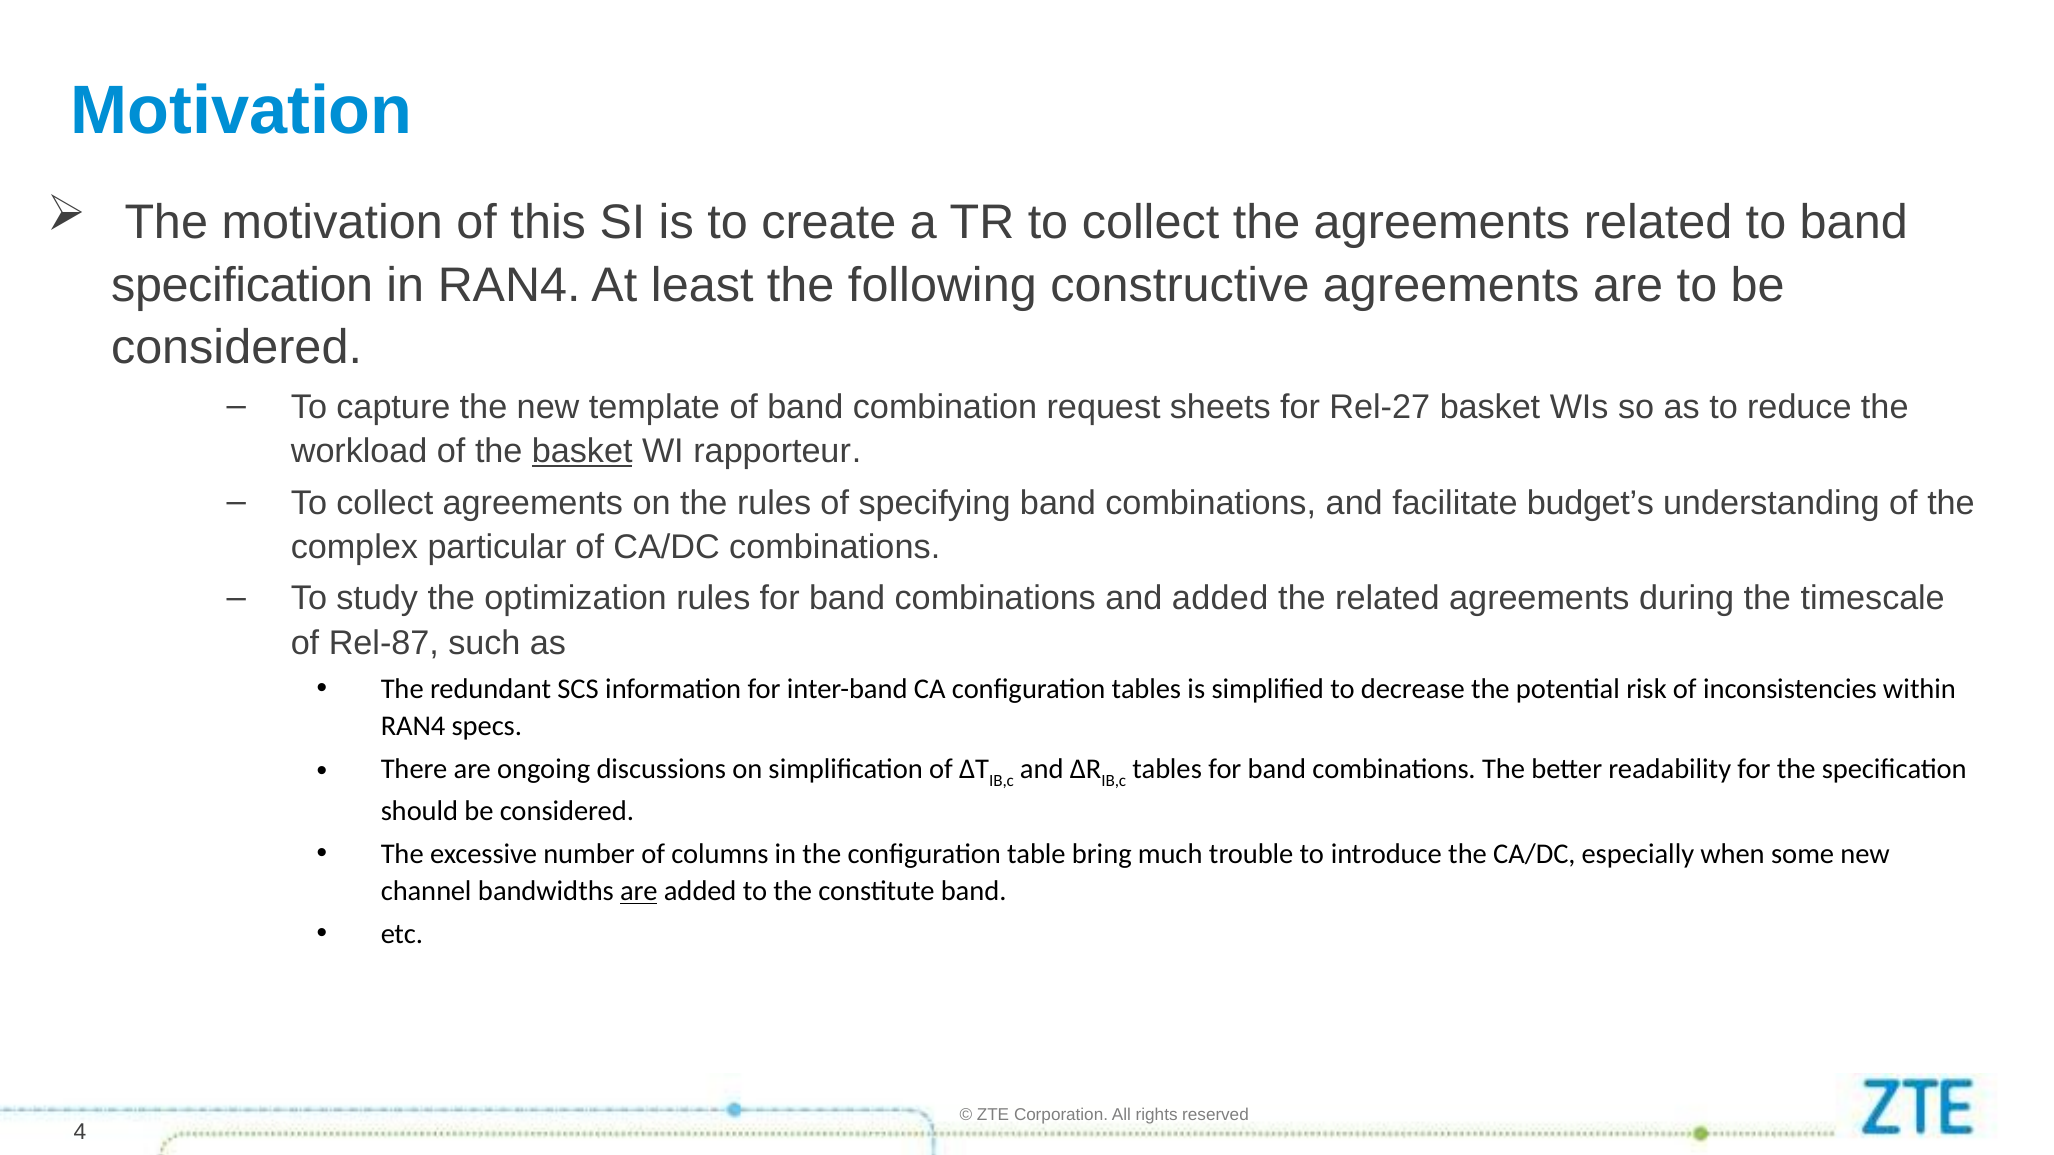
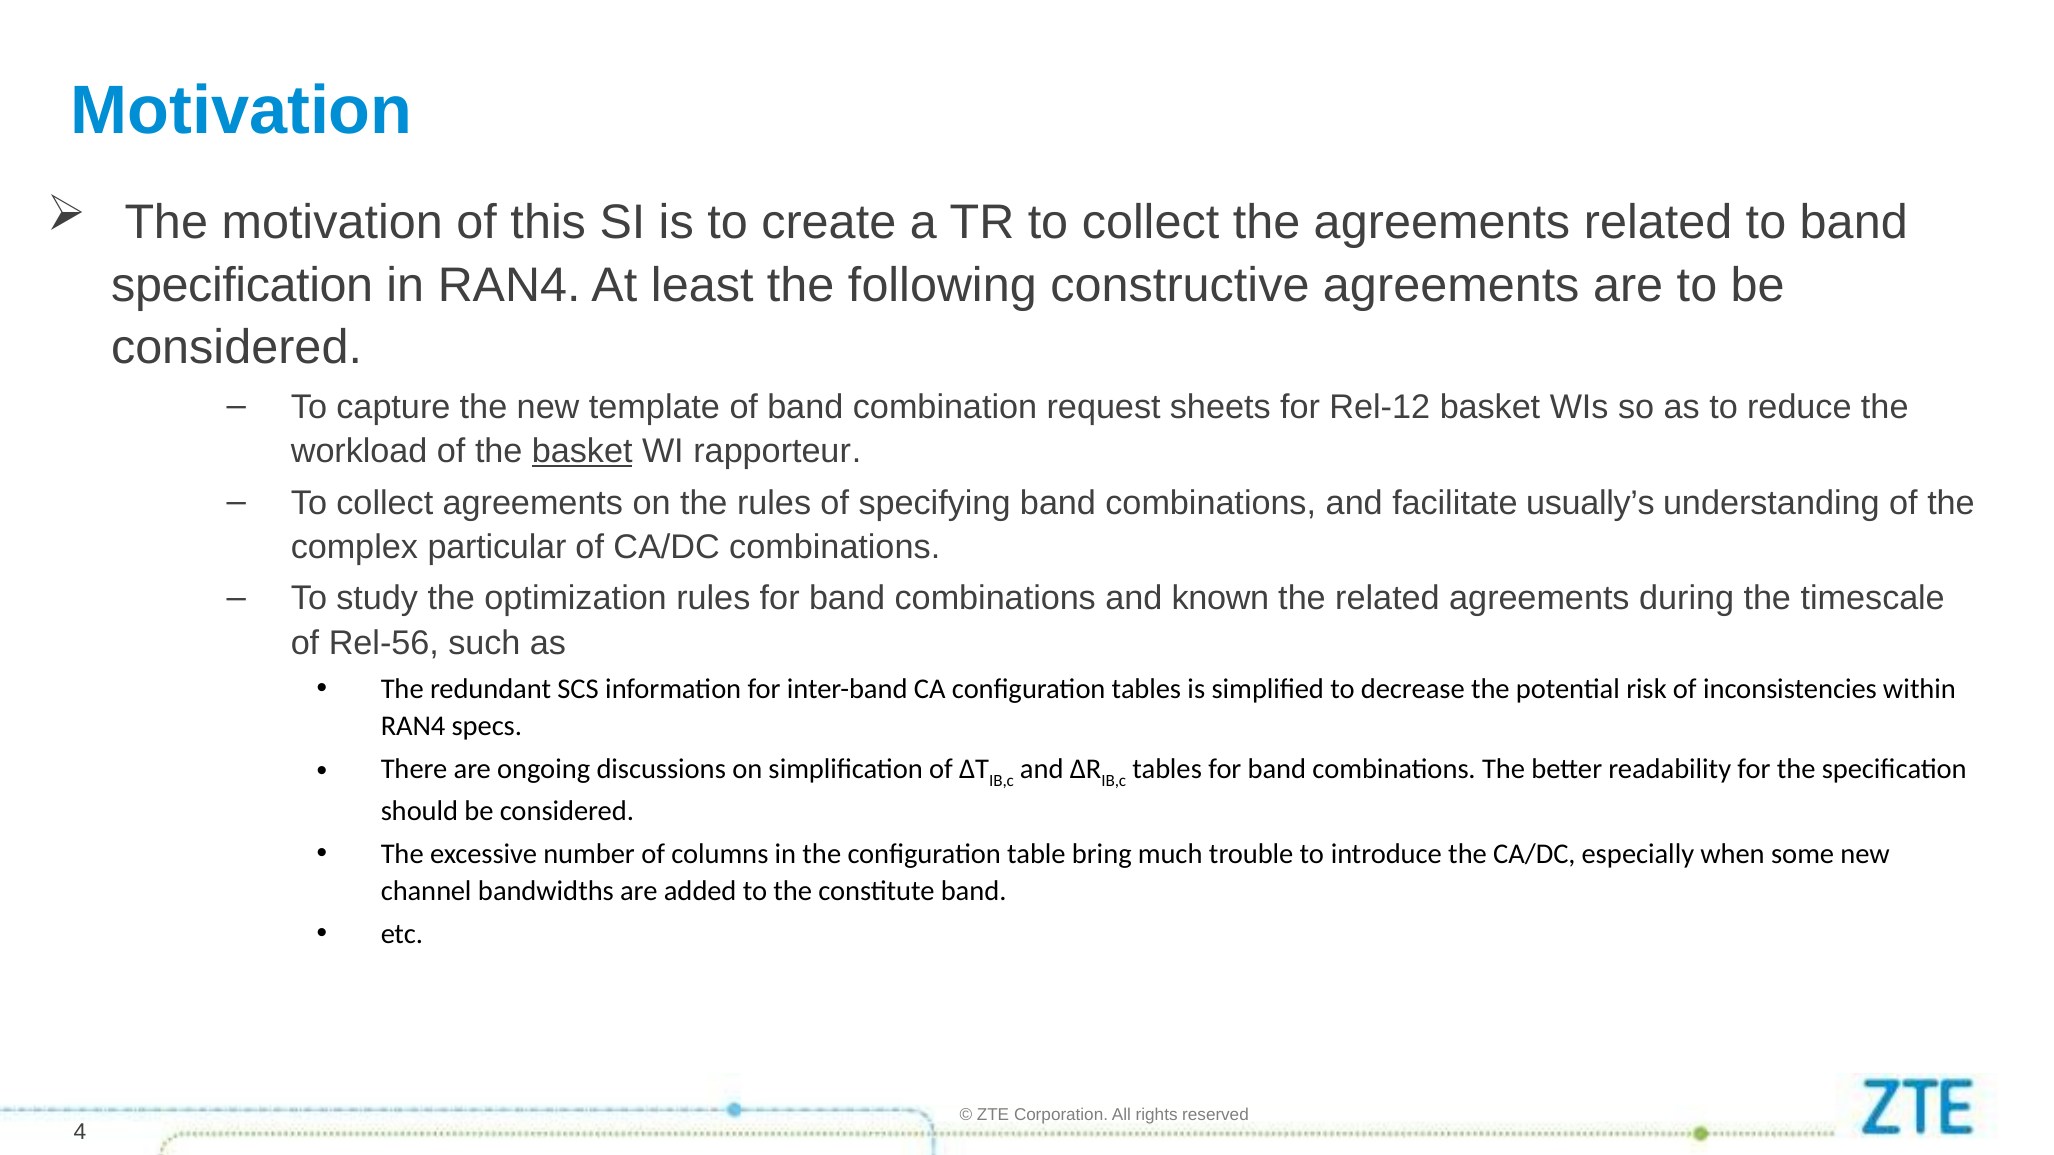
Rel-27: Rel-27 -> Rel-12 (1380, 407)
budget’s: budget’s -> usually’s (1590, 503)
and added: added -> known (1220, 599)
Rel-87: Rel-87 -> Rel-56 (384, 643)
are underline: present -> none (639, 892)
